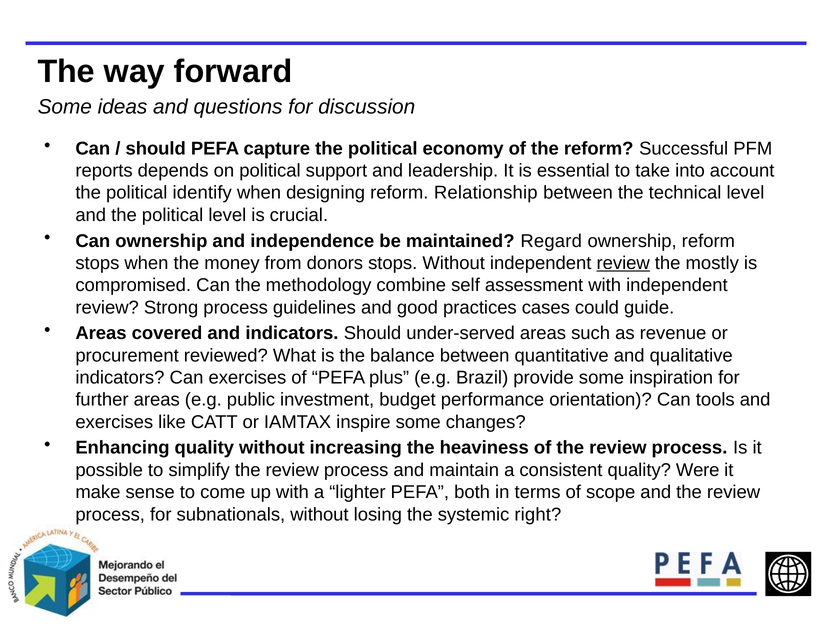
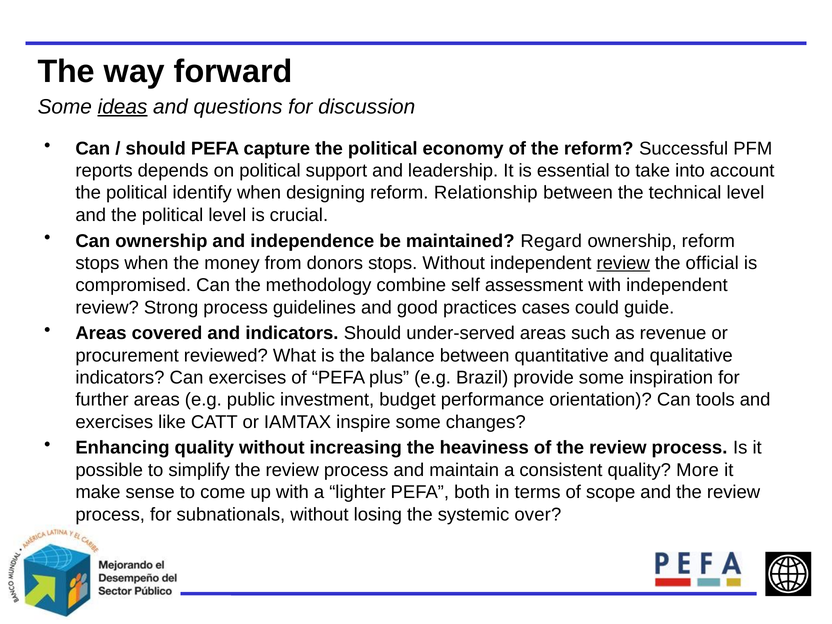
ideas underline: none -> present (123, 107)
mostly: mostly -> official (712, 263)
Were: Were -> More (698, 470)
right: right -> over (538, 514)
